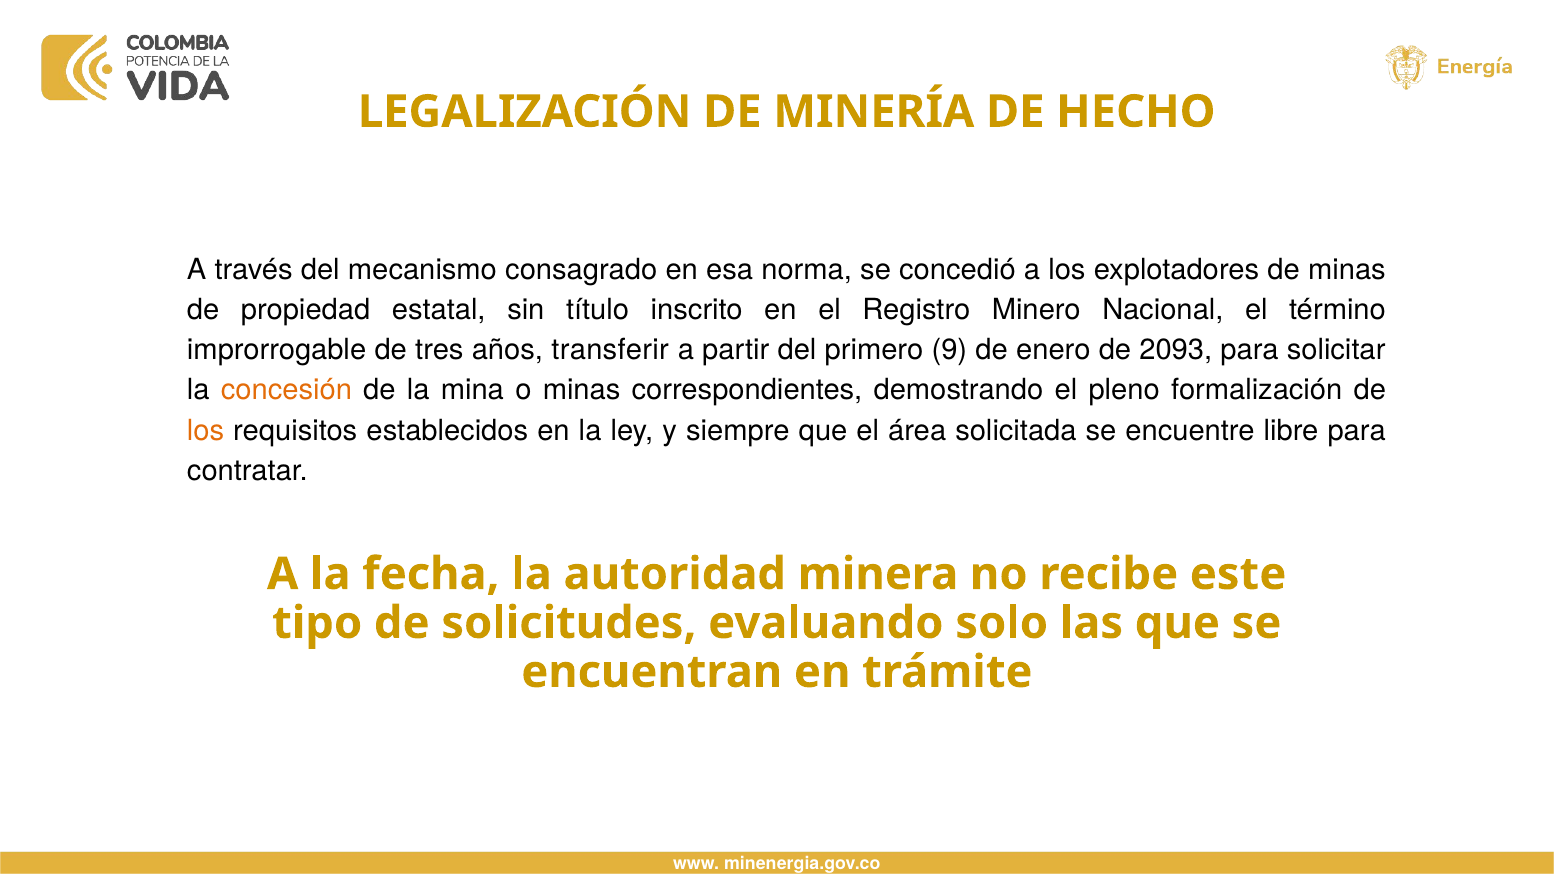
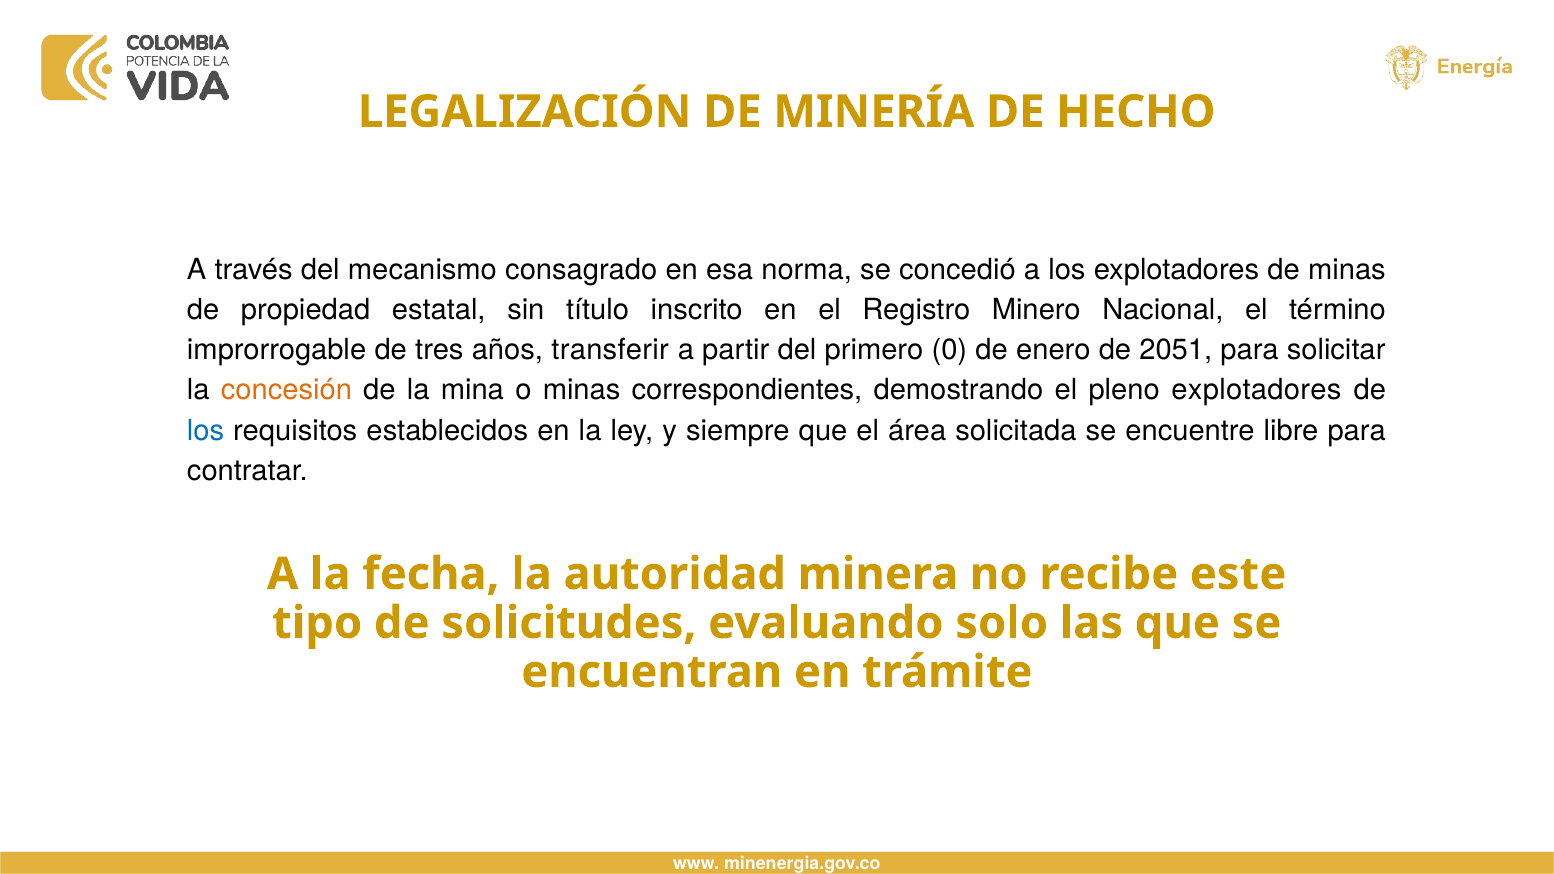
9: 9 -> 0 (949, 350)
2093: 2093 -> 2051 (1176, 350)
pleno formalización: formalización -> explotadores (1256, 390)
los colour: orange -> blue (206, 430)
